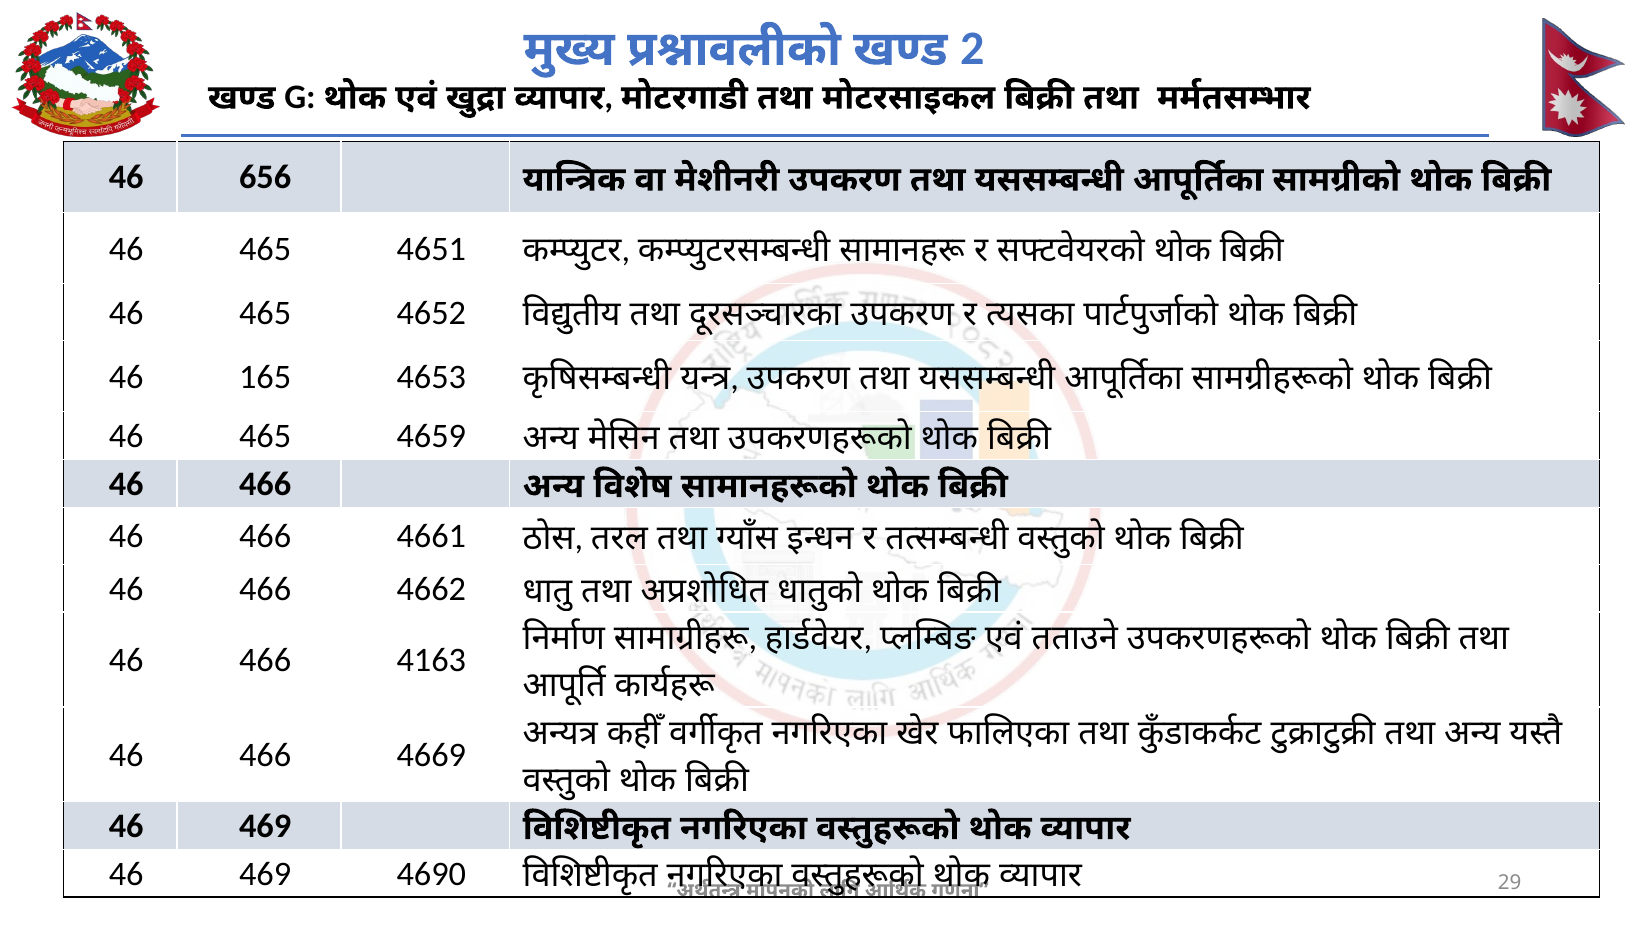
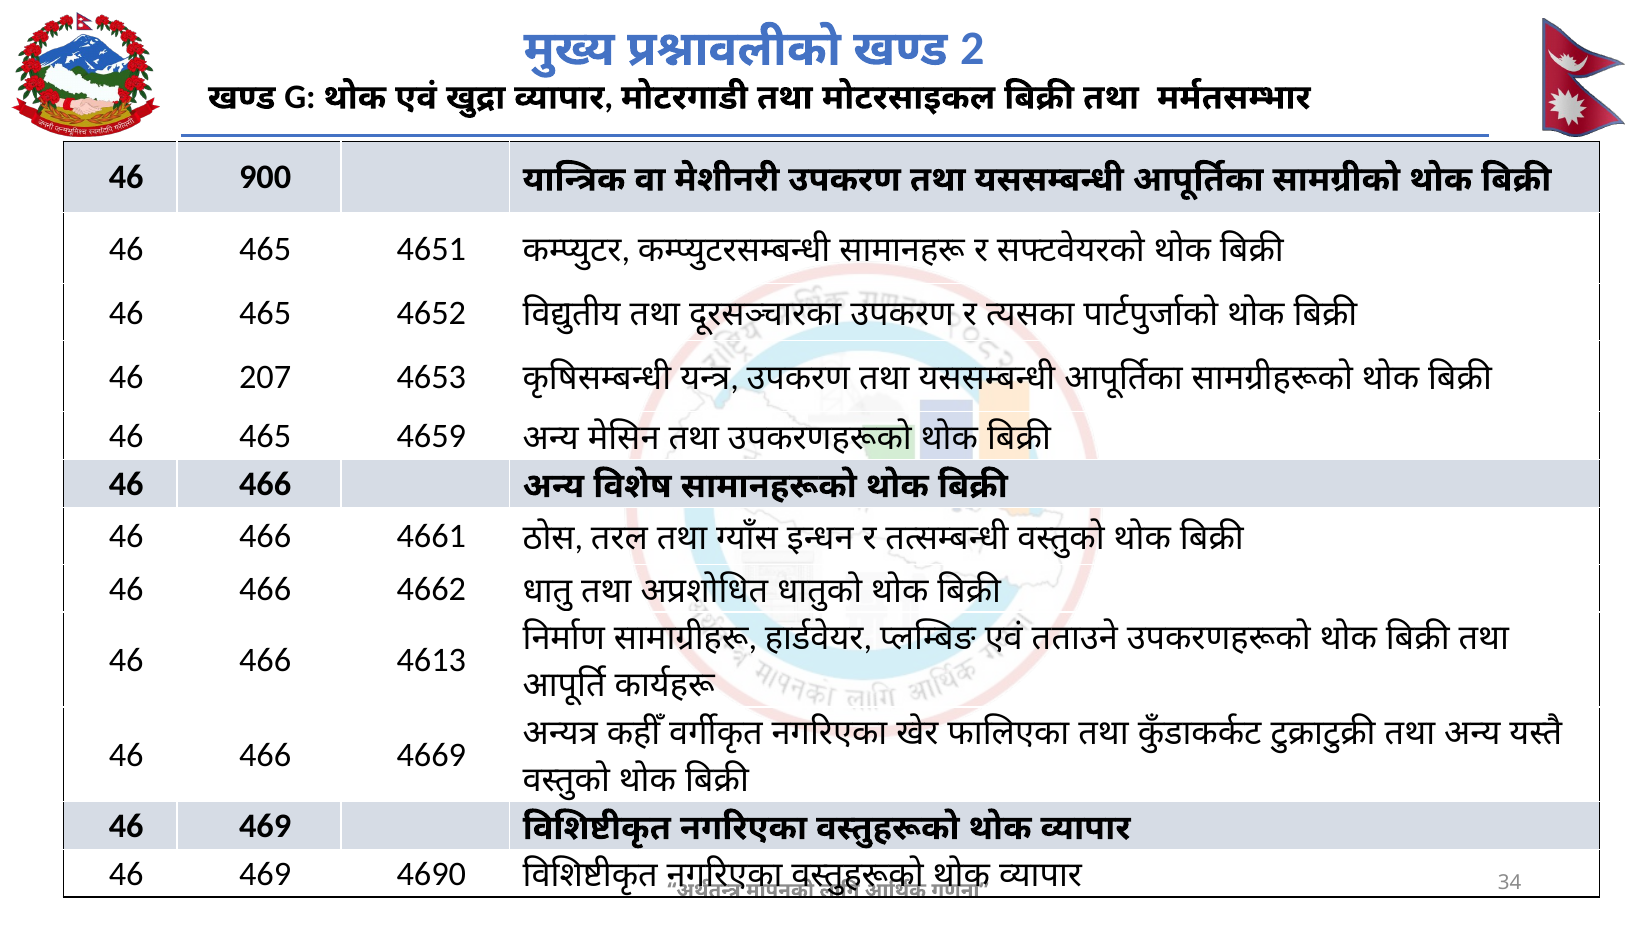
656: 656 -> 900 (265, 178)
165: 165 -> 207 (265, 377)
4163: 4163 -> 4613 (431, 661)
29: 29 -> 34 (1510, 883)
